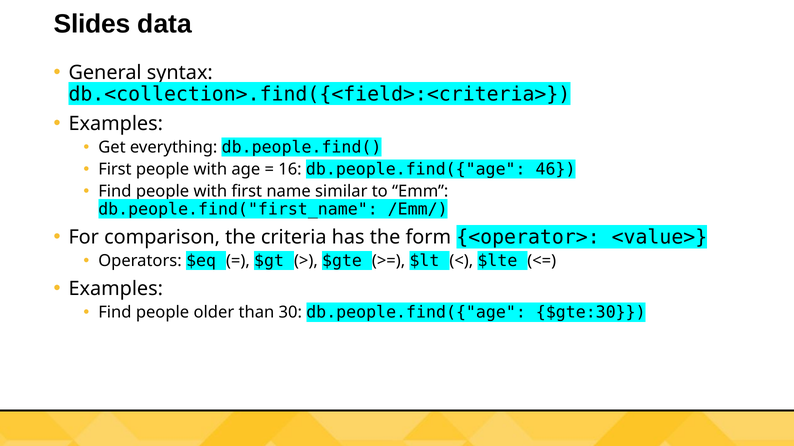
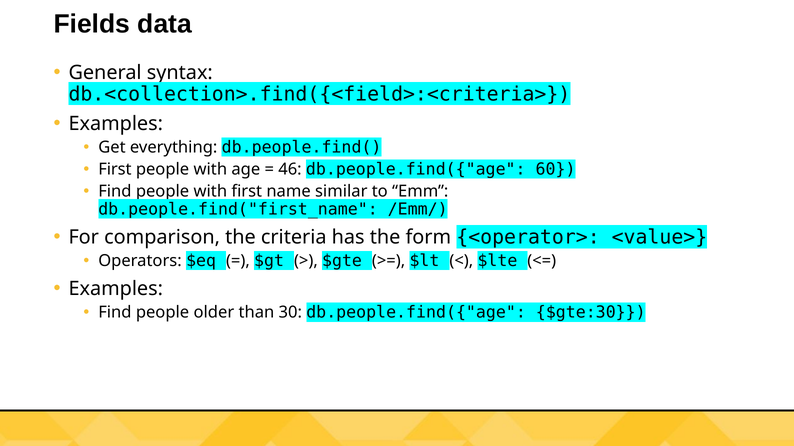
Slides: Slides -> Fields (92, 24)
16: 16 -> 46 (290, 170)
46: 46 -> 60 (556, 170)
